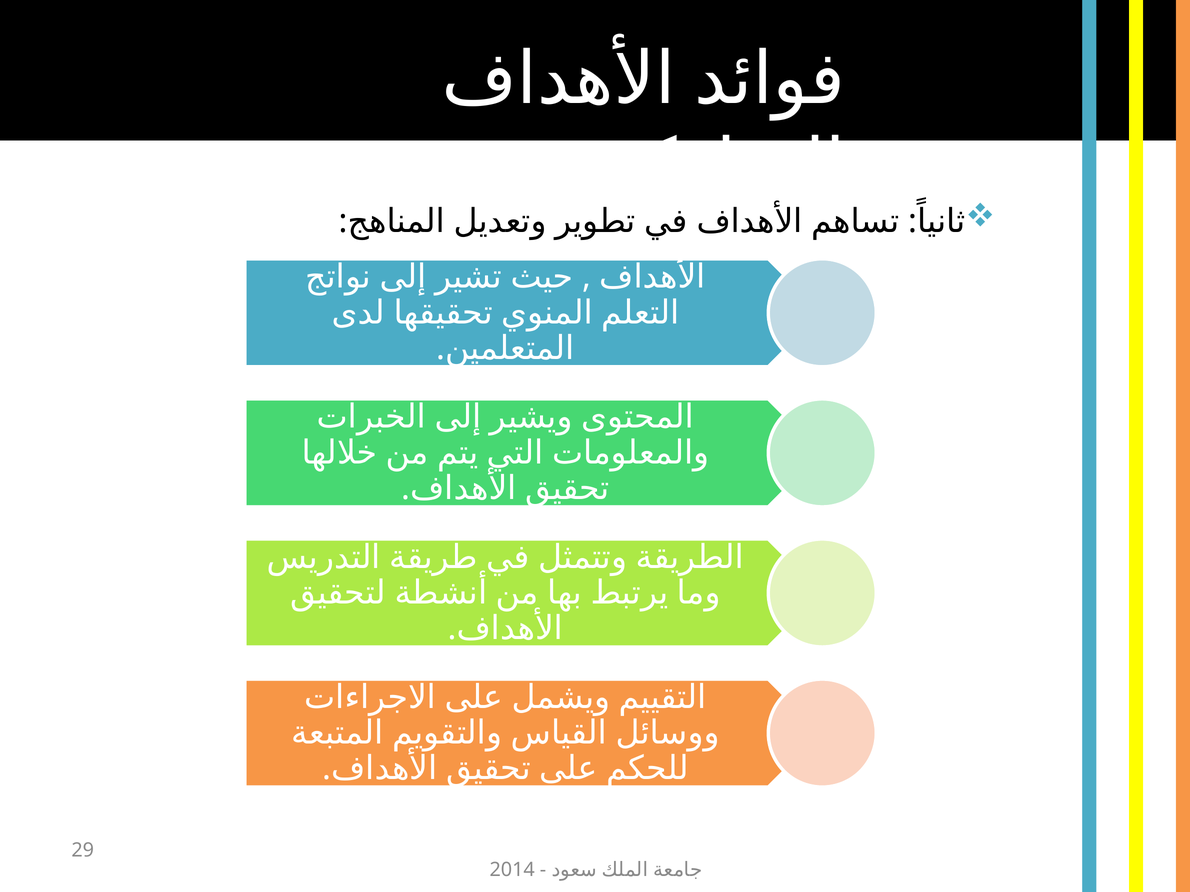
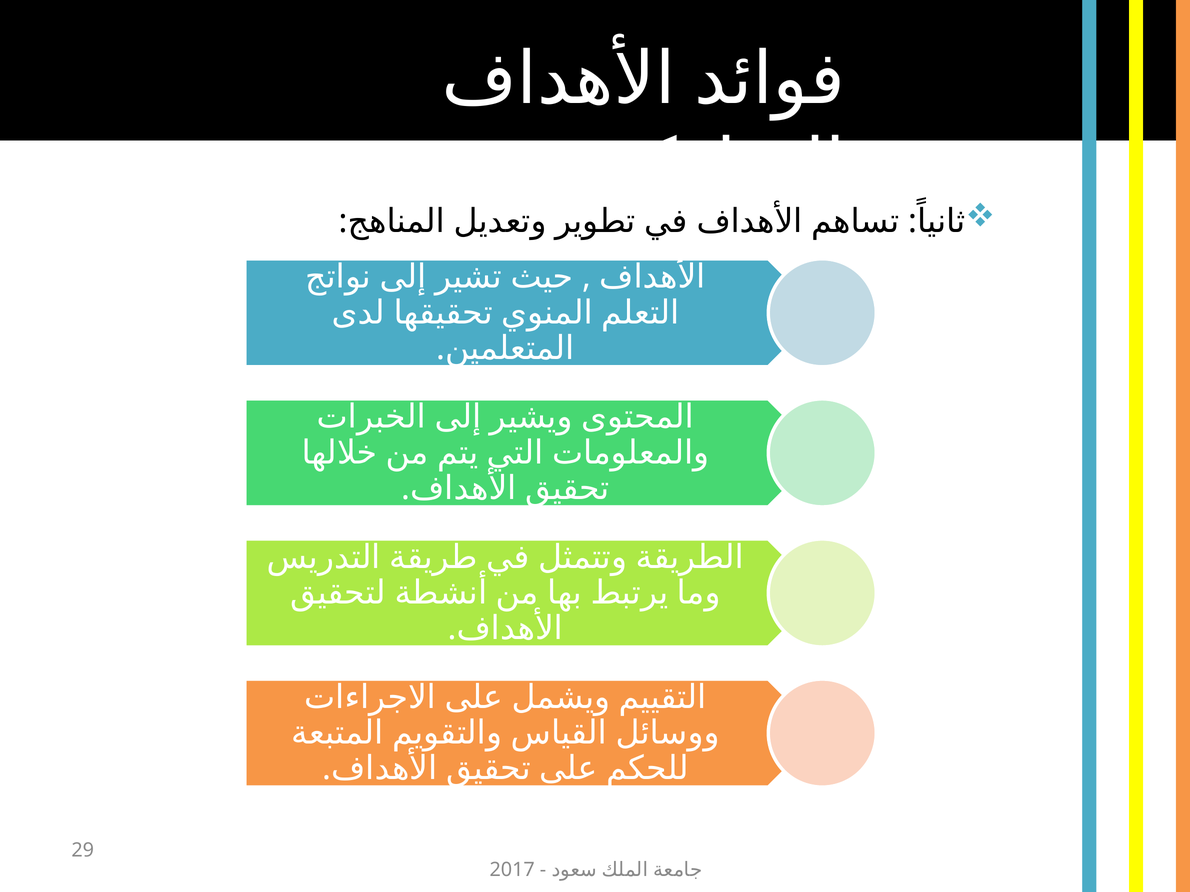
2014: 2014 -> 2017 (512, 870)
